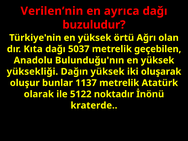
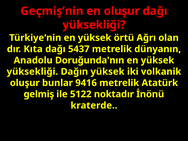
Verilen’nin: Verilen’nin -> Geçmiş’nin (52, 11)
en ayrıca: ayrıca -> oluşur (122, 11)
buzuludur: buzuludur -> yüksekliği (94, 25)
5037: 5037 -> 5437 (79, 49)
geçebilen: geçebilen -> dünyanın (158, 49)
Bulunduğu'nın: Bulunduğu'nın -> Doruğunda'nın (90, 60)
oluşarak: oluşarak -> volkanik (161, 72)
1137: 1137 -> 9416 (86, 83)
olarak: olarak -> gelmiş (39, 94)
